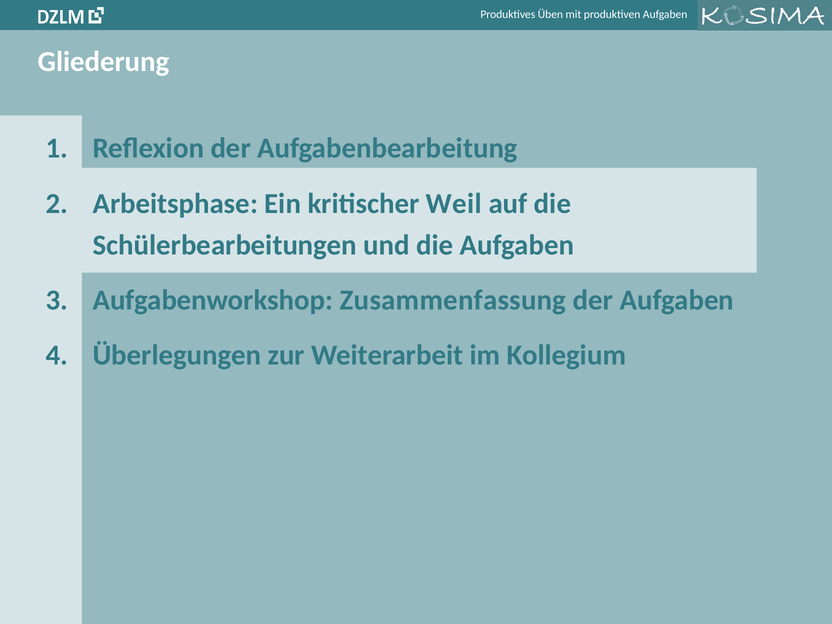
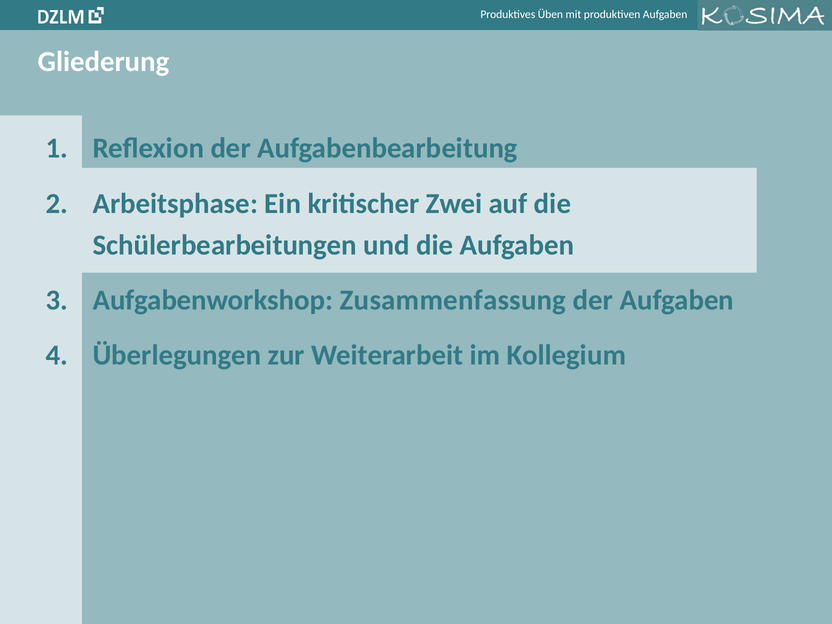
Weil: Weil -> Zwei (454, 203)
